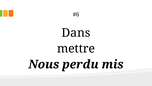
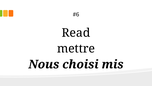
Dans: Dans -> Read (76, 33)
perdu: perdu -> choisi (80, 64)
